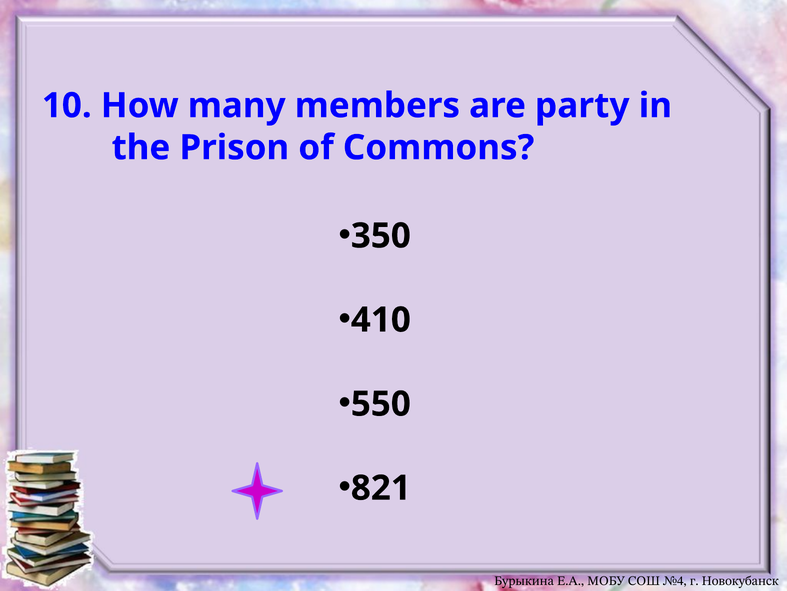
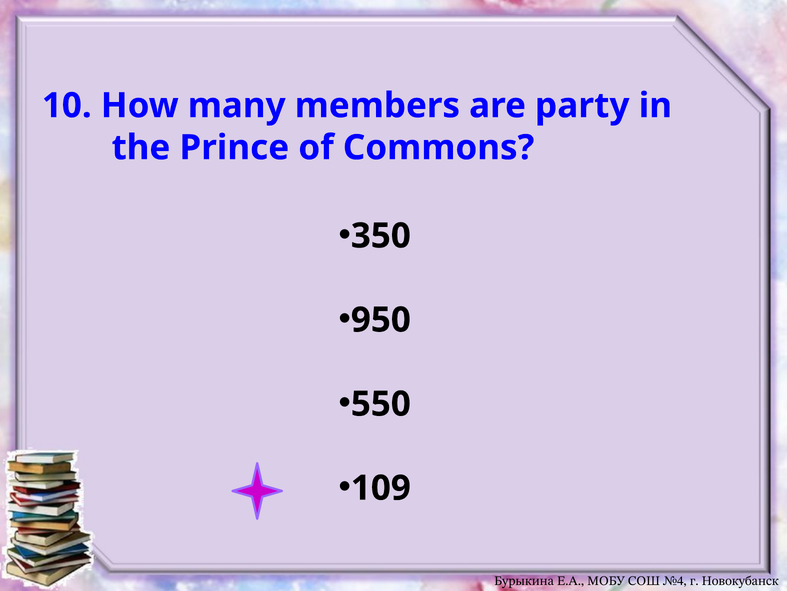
Prison: Prison -> Prince (234, 147)
410: 410 -> 950 (381, 320)
821: 821 -> 109 (381, 488)
